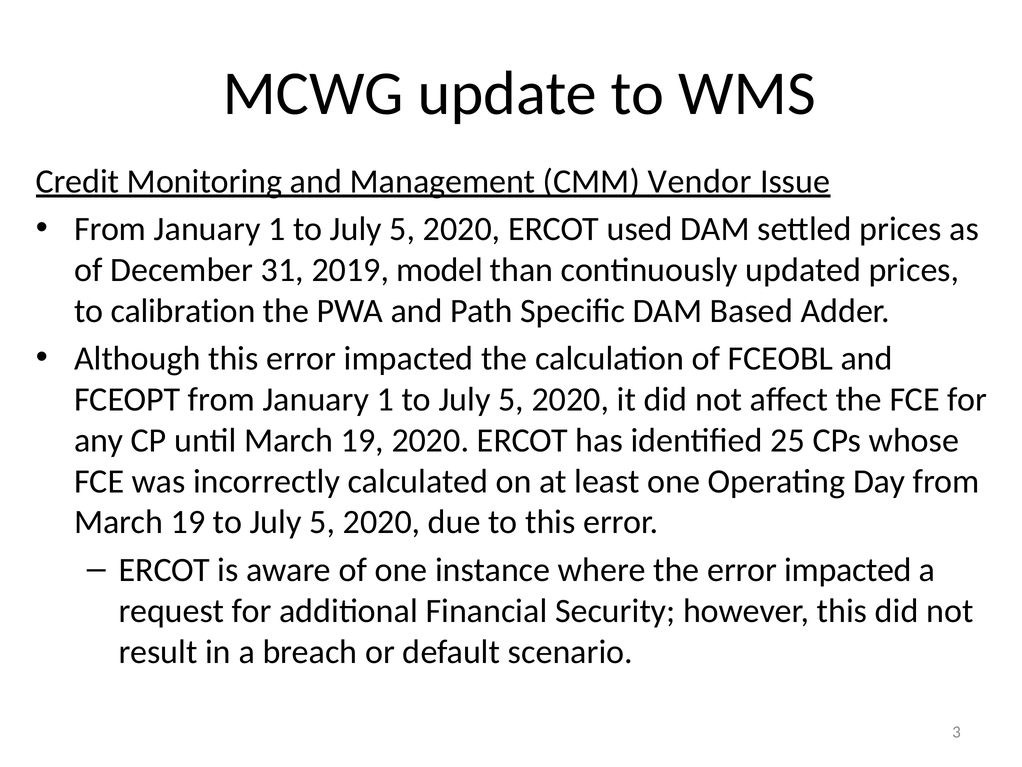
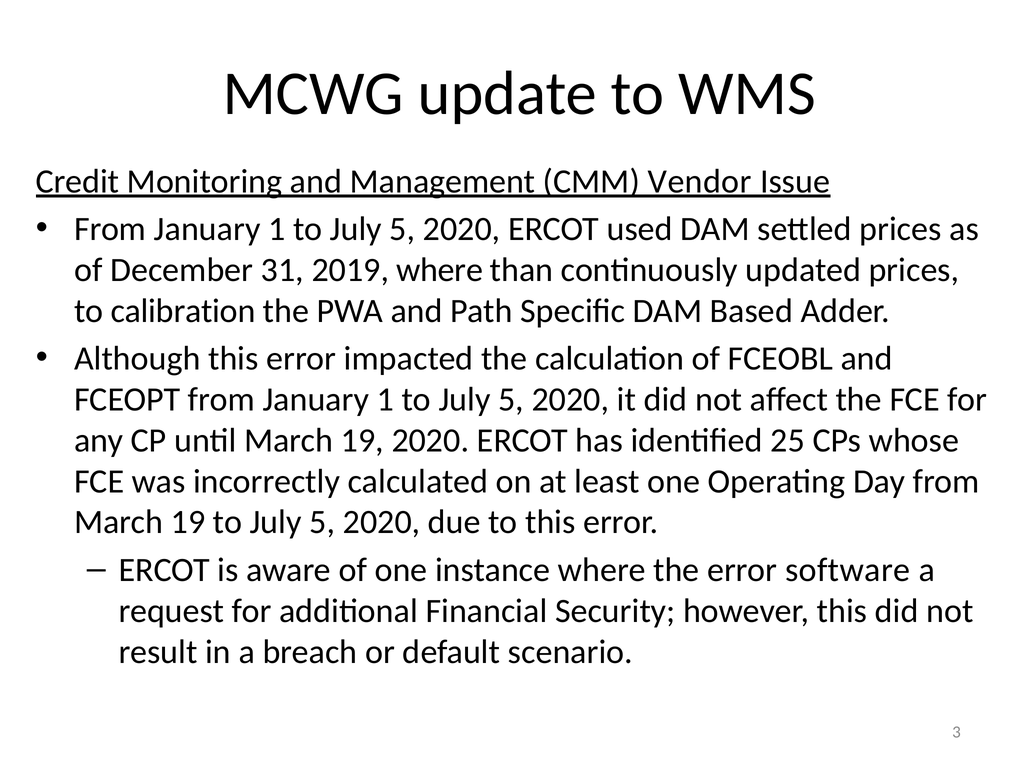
2019 model: model -> where (440, 270)
the error impacted: impacted -> software (848, 570)
